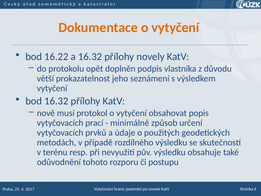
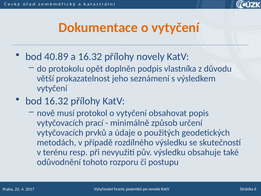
16.22: 16.22 -> 40.89 (56, 57)
